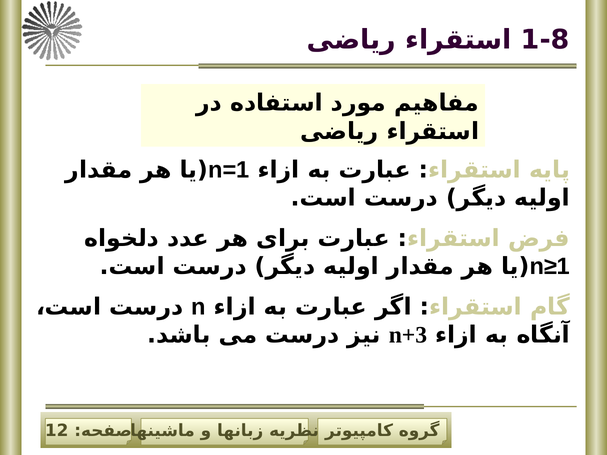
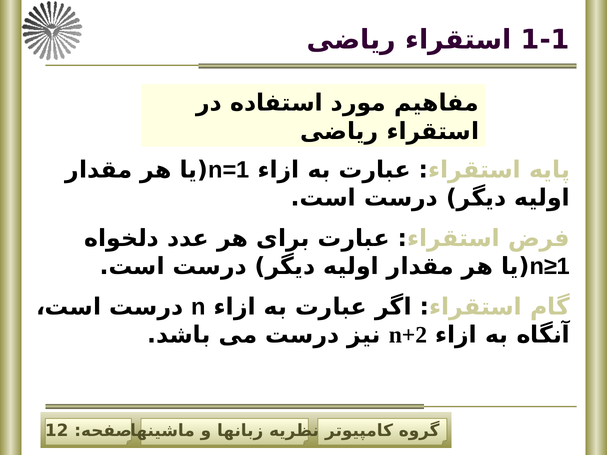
1-8: 1-8 -> 1-1 (545, 40)
n+3: n+3 -> n+2 (408, 335)
